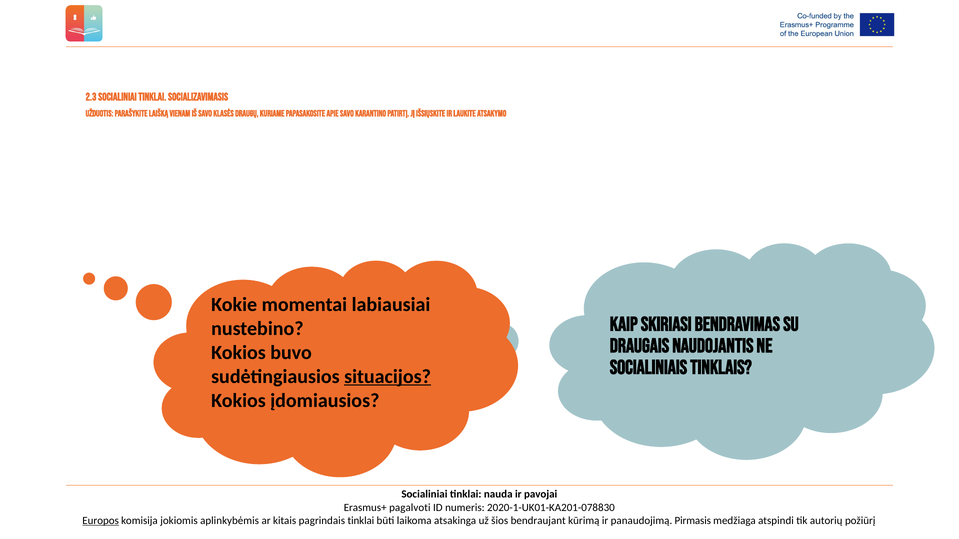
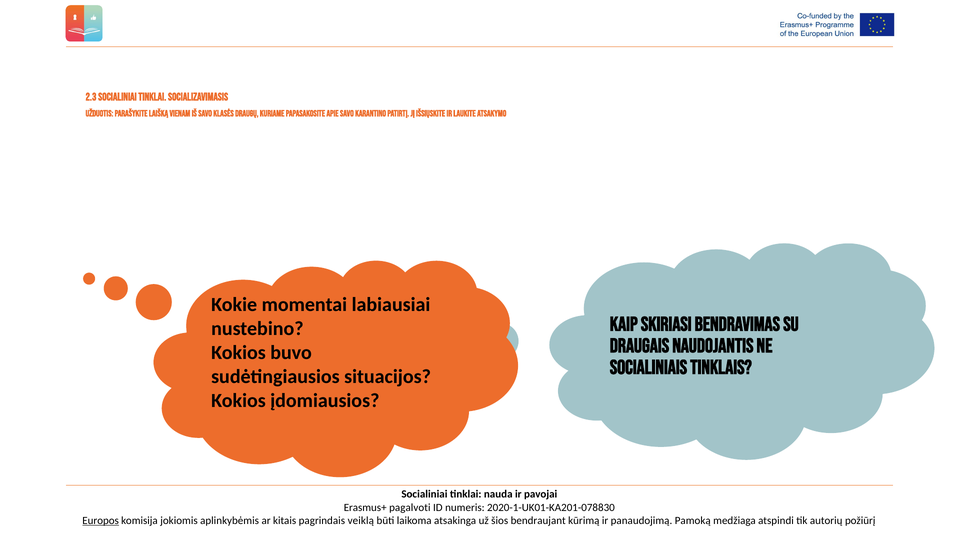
situacijos underline: present -> none (388, 377)
pagrindais tinklai: tinklai -> veiklą (361, 521)
Pirmasis: Pirmasis -> Pamoką (693, 521)
